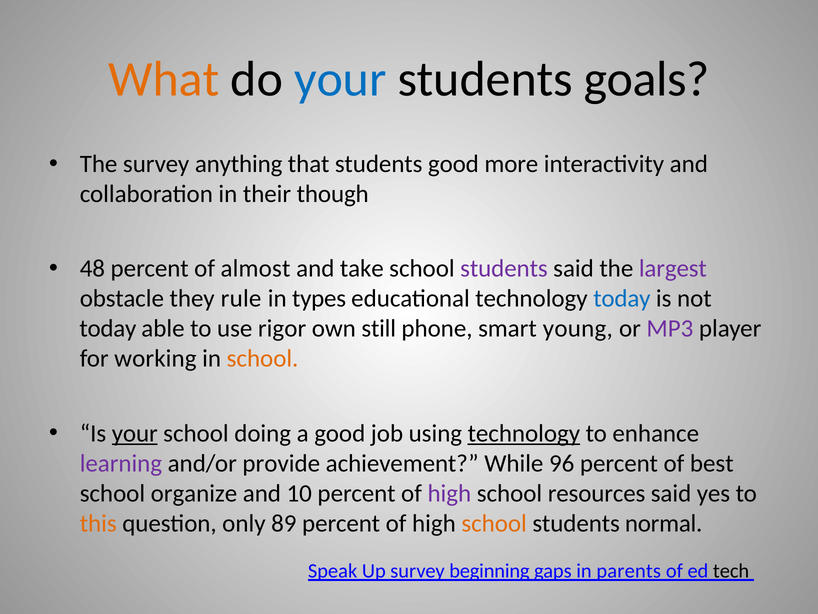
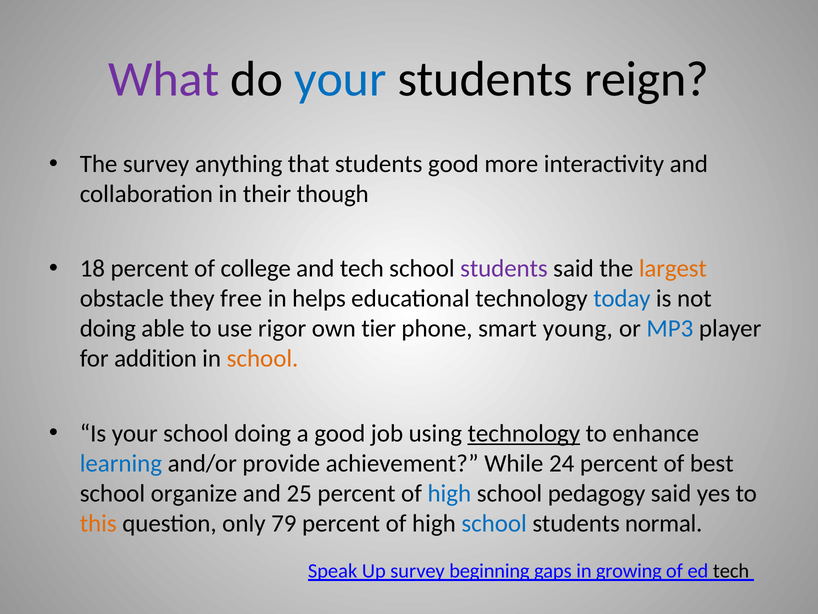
What colour: orange -> purple (164, 79)
goals: goals -> reign (647, 79)
48: 48 -> 18 (92, 268)
almost: almost -> college (256, 268)
and take: take -> tech (362, 268)
largest colour: purple -> orange (673, 268)
rule: rule -> free (241, 298)
types: types -> helps (319, 298)
today: today -> doing (108, 328)
still: still -> tier (379, 328)
MP3 colour: purple -> blue (670, 328)
working: working -> addition (156, 358)
your underline: present -> none (135, 433)
learning colour: purple -> blue (121, 463)
96: 96 -> 24 (562, 463)
10: 10 -> 25 (299, 493)
high colour: purple -> blue (449, 493)
resources: resources -> pedagogy (597, 493)
89: 89 -> 79 (284, 523)
school colour: orange -> blue (494, 523)
parents: parents -> growing (629, 571)
